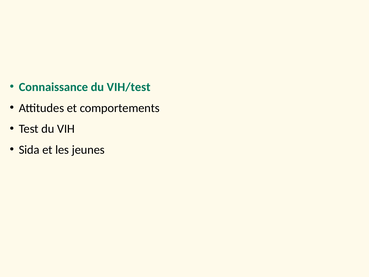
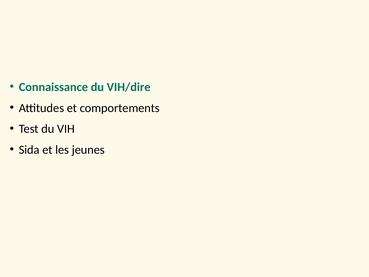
VIH/test: VIH/test -> VIH/dire (129, 87)
